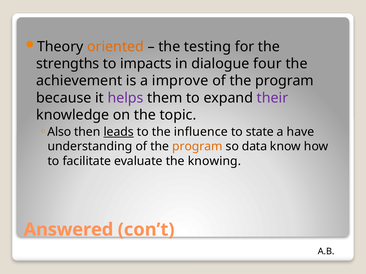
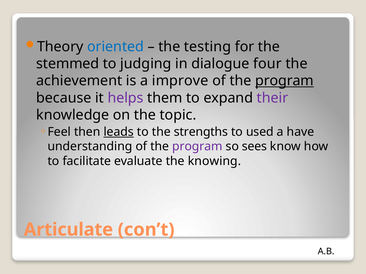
oriented colour: orange -> blue (115, 47)
strengths: strengths -> stemmed (68, 64)
impacts: impacts -> judging (146, 64)
program underline: none -> present (284, 81)
Also: Also -> Feel (59, 132)
influence: influence -> strengths (201, 132)
state: state -> used (260, 132)
program colour: orange -> purple (197, 147)
data: data -> sees (255, 147)
Answered: Answered -> Articulate (68, 230)
